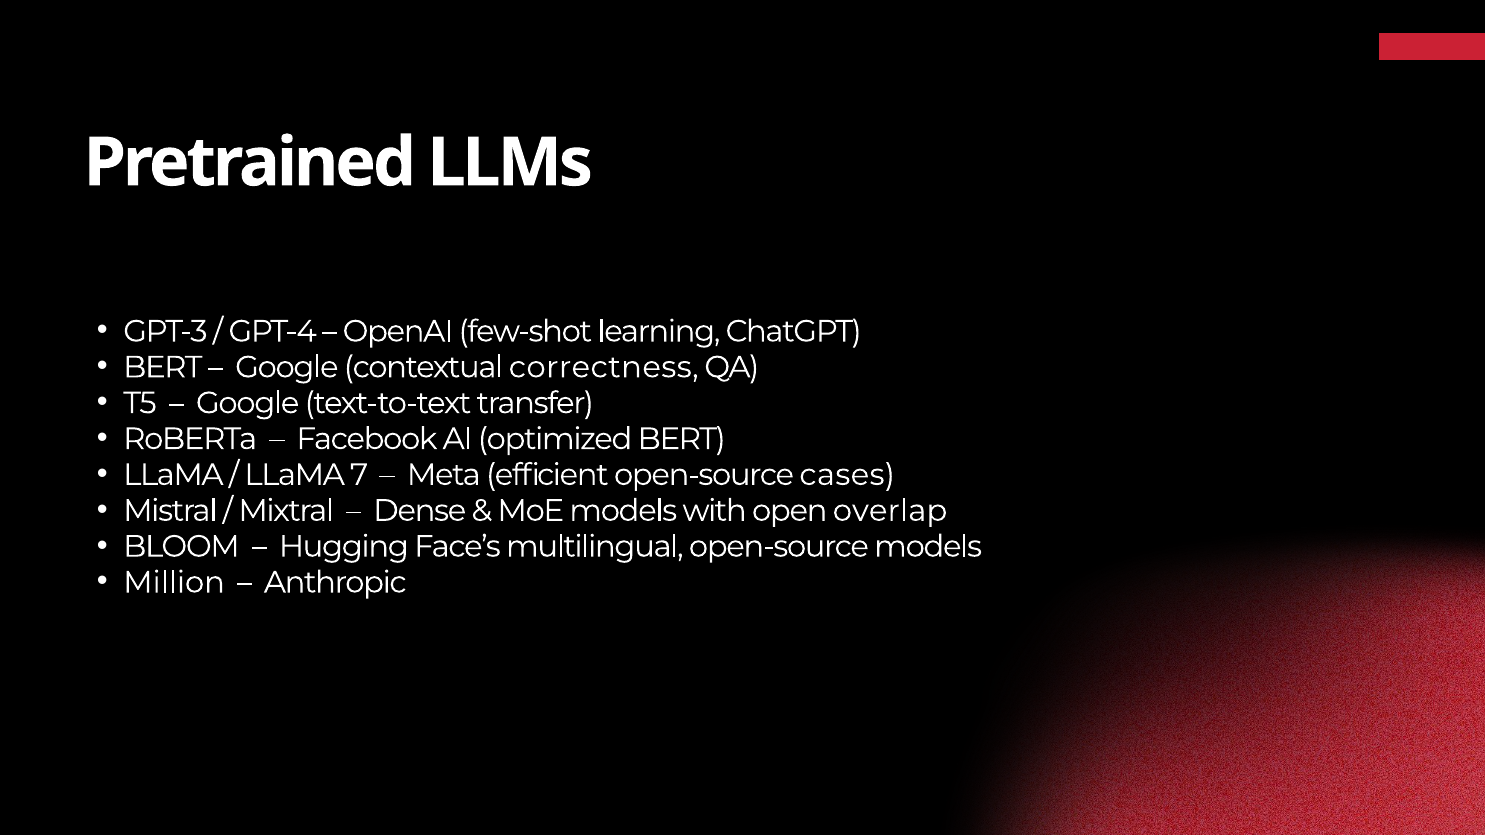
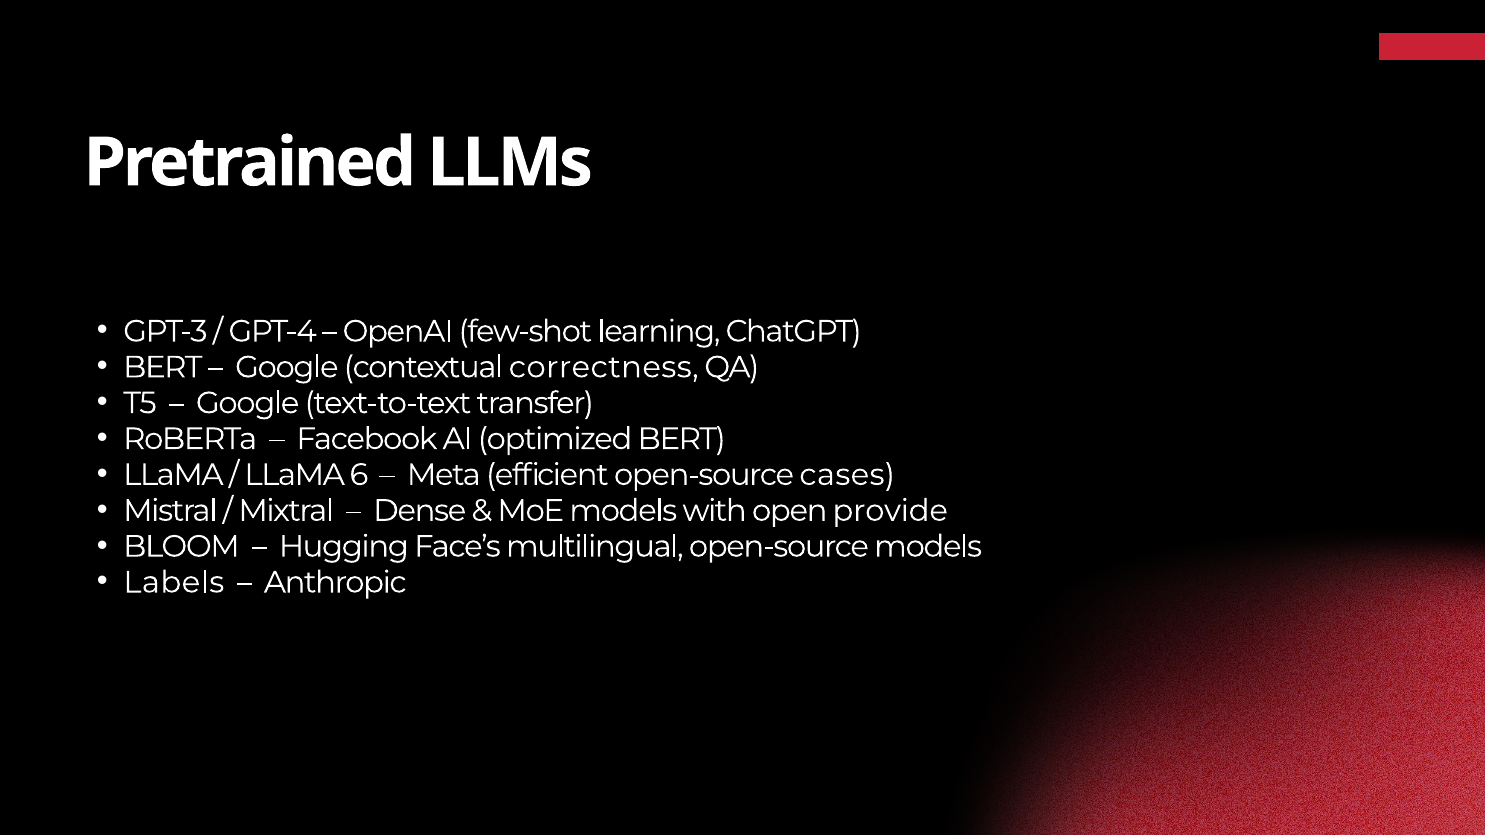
7: 7 -> 6 (359, 475)
overlap: overlap -> provide (890, 511)
Million: Million -> Labels (174, 583)
